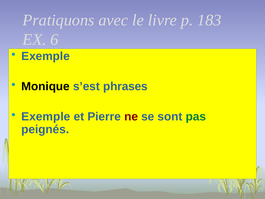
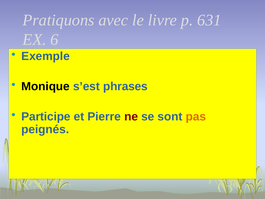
183: 183 -> 631 (209, 20)
Exemple: Exemple -> Participe (46, 117)
pas colour: green -> orange (196, 117)
